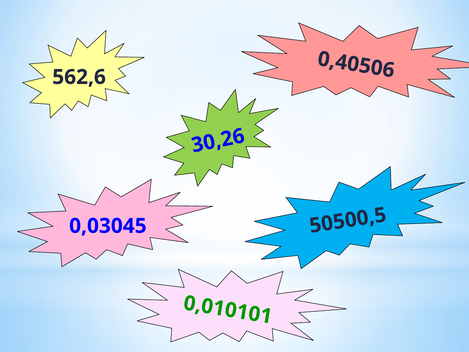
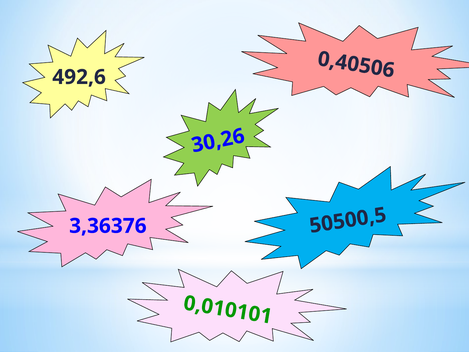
562,6: 562,6 -> 492,6 (79, 77)
0,03045: 0,03045 -> 3,36376 (108, 226)
